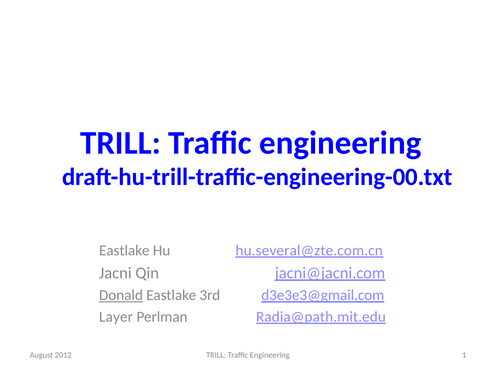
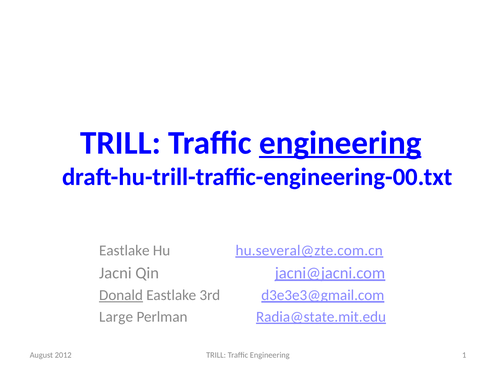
engineering underline: none -> present (340, 143)
Layer: Layer -> Large (116, 317)
Radia@path.mit.edu: Radia@path.mit.edu -> Radia@state.mit.edu (321, 317)
